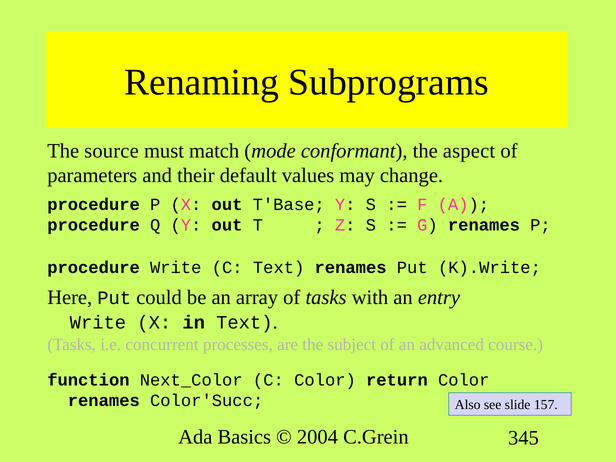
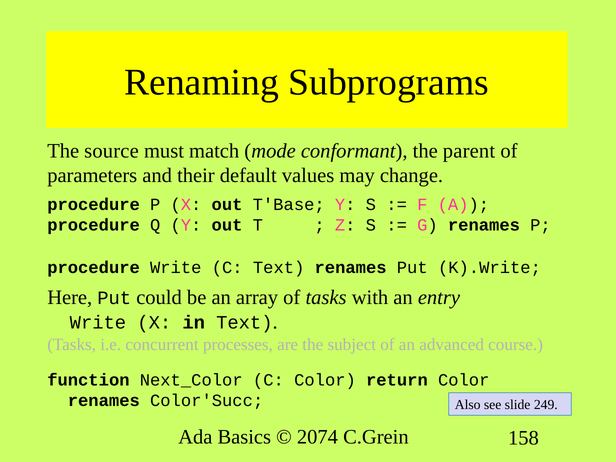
aspect: aspect -> parent (469, 151)
157: 157 -> 249 (546, 405)
2004: 2004 -> 2074 (317, 437)
345: 345 -> 158 (523, 438)
